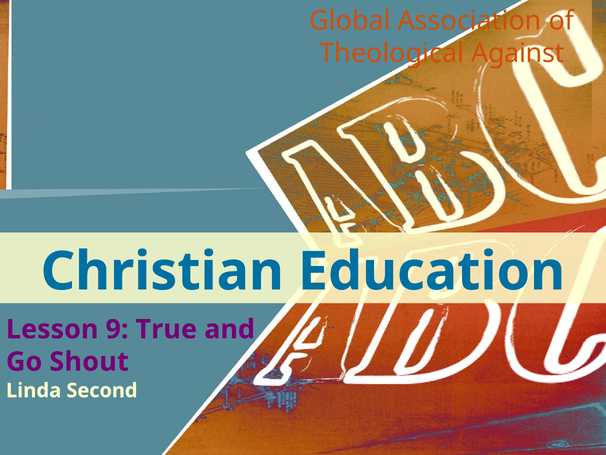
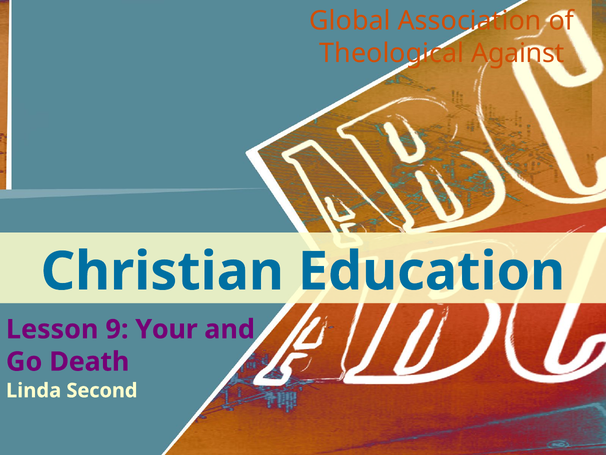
True: True -> Your (166, 329)
Shout: Shout -> Death (89, 361)
